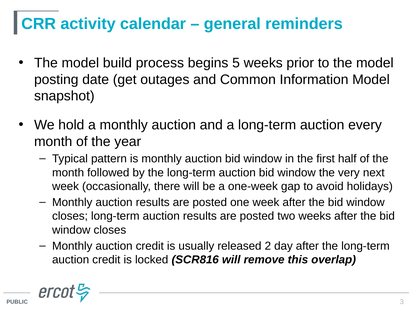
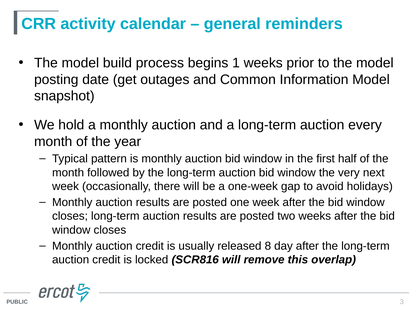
5: 5 -> 1 (236, 63)
2: 2 -> 8 (268, 246)
